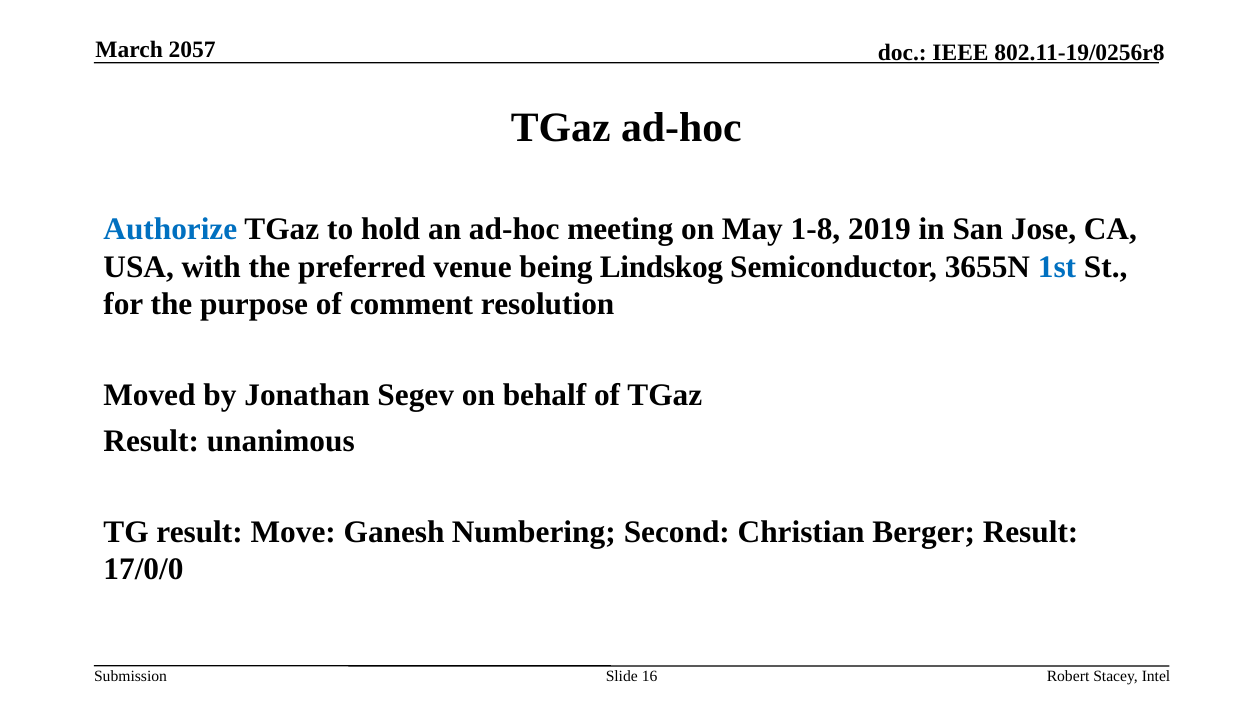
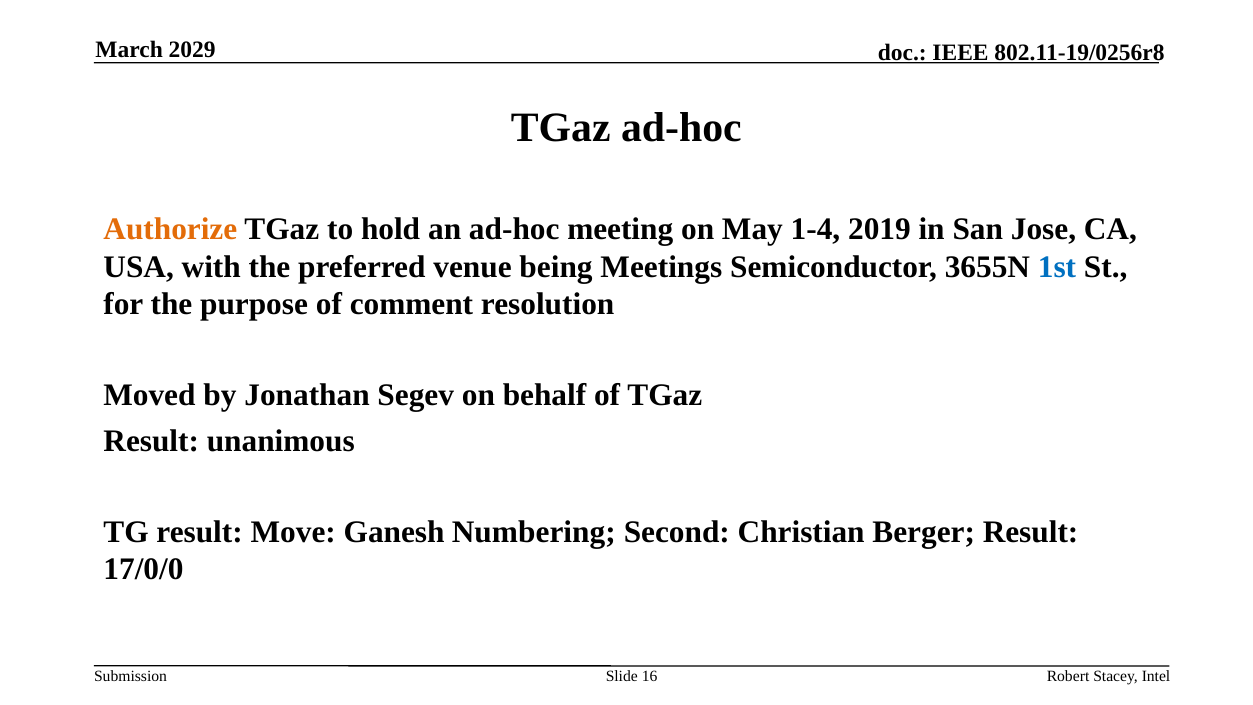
2057: 2057 -> 2029 (192, 50)
Authorize colour: blue -> orange (170, 229)
1-8: 1-8 -> 1-4 (816, 229)
Lindskog: Lindskog -> Meetings (661, 267)
